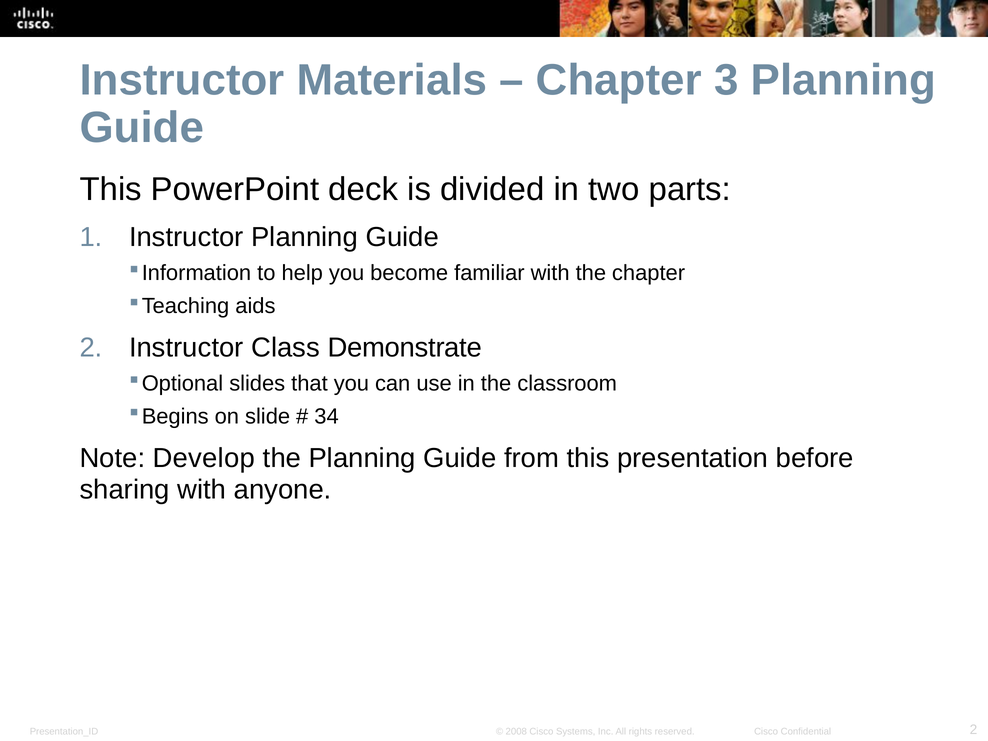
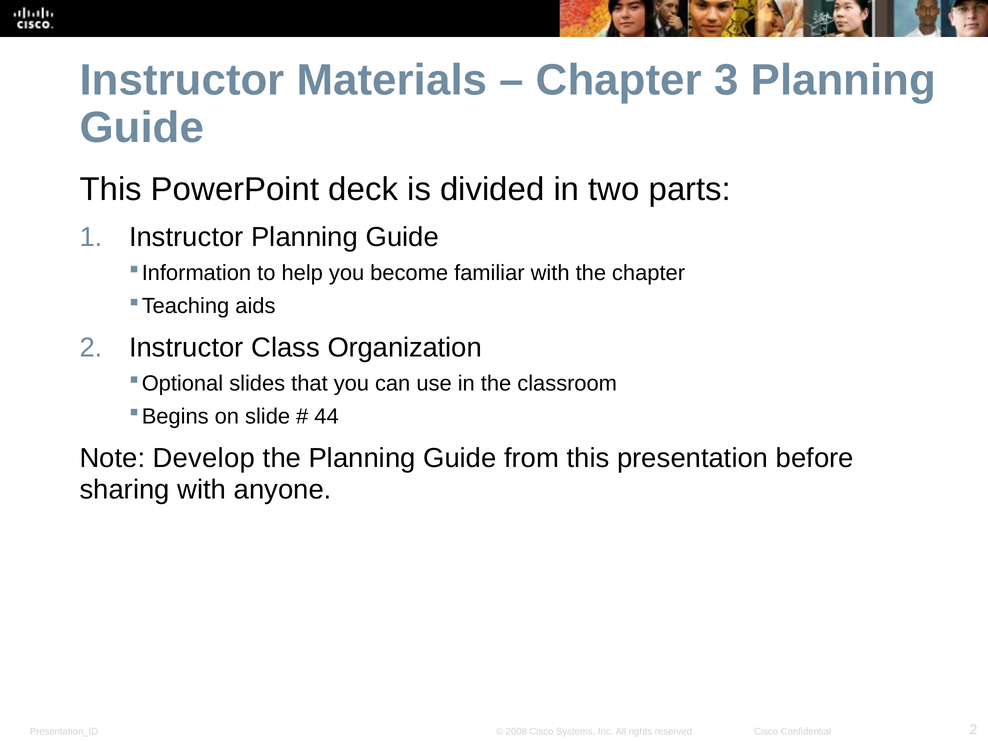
Demonstrate: Demonstrate -> Organization (405, 348)
34: 34 -> 44 (327, 416)
